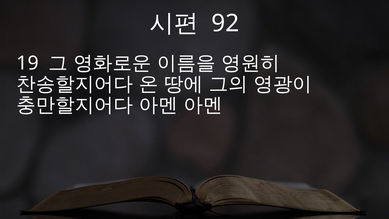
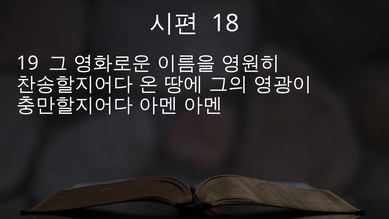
92: 92 -> 18 (225, 23)
